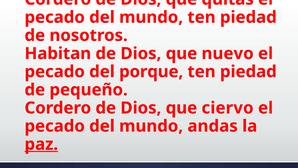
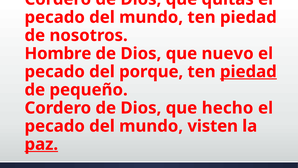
Habitan: Habitan -> Hombre (58, 53)
piedad underline: none -> present (248, 72)
ciervo: ciervo -> hecho (228, 108)
andas: andas -> visten (213, 126)
